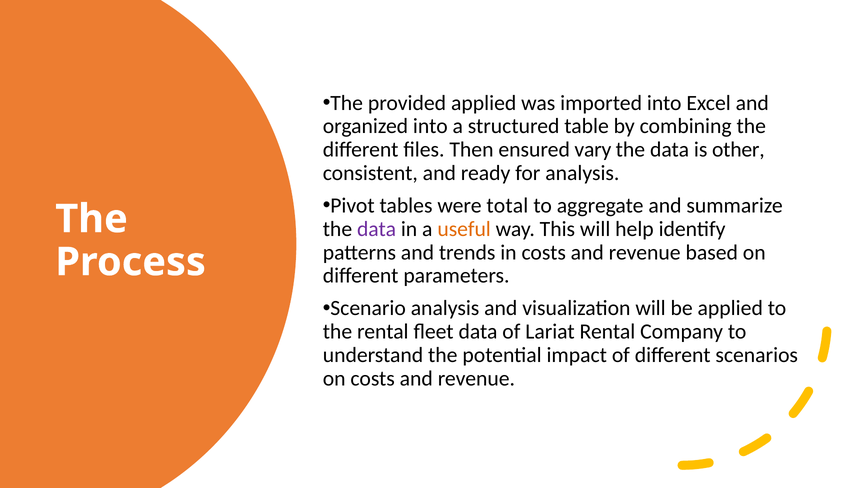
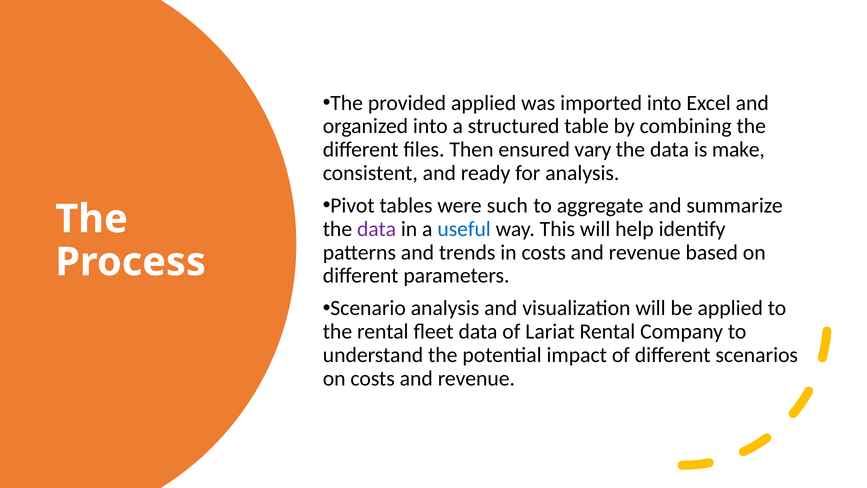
other: other -> make (738, 150)
total: total -> such (507, 205)
useful colour: orange -> blue (464, 229)
